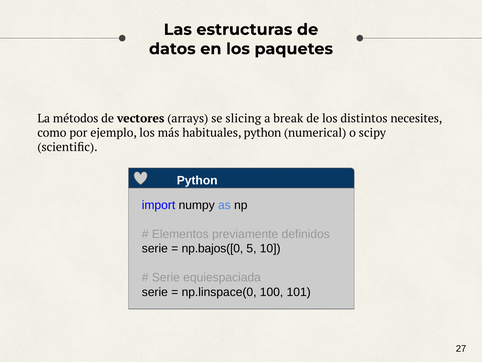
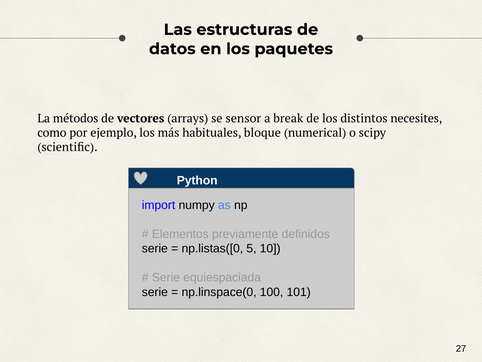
slicing: slicing -> sensor (243, 118)
habituales python: python -> bloque (262, 133)
np.bajos([0: np.bajos([0 -> np.listas([0 (212, 248)
